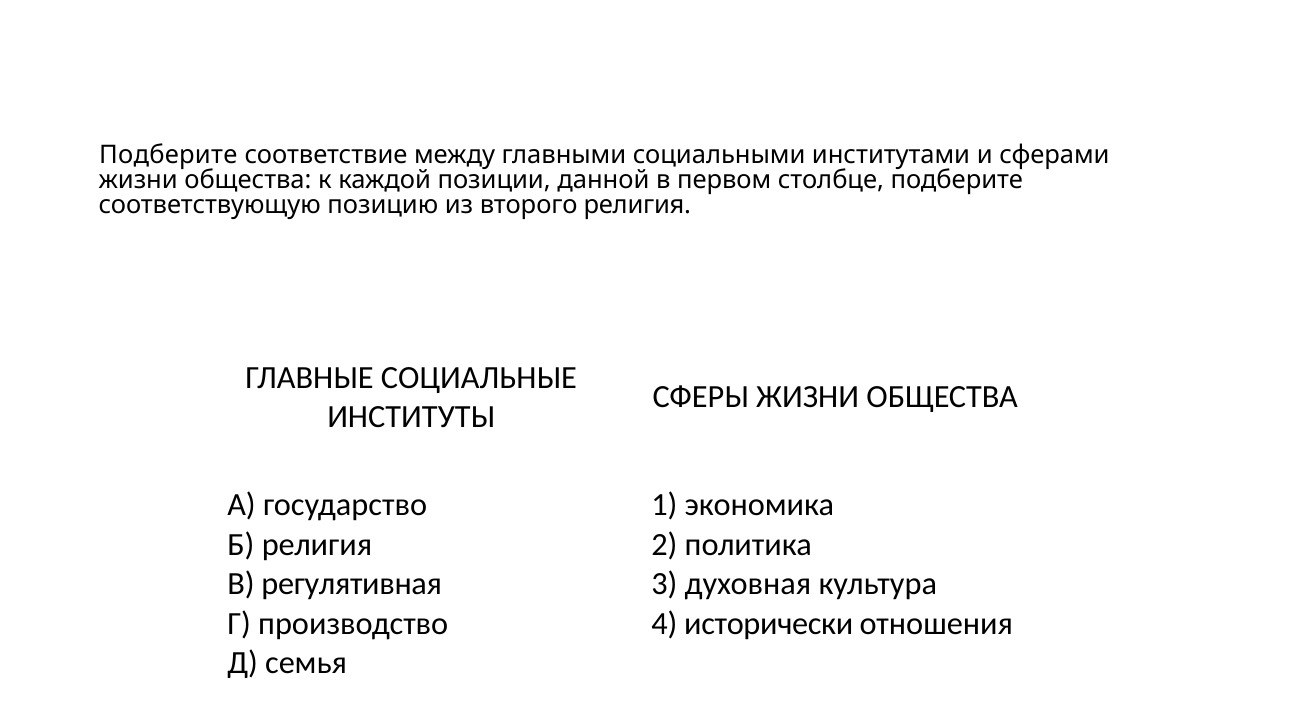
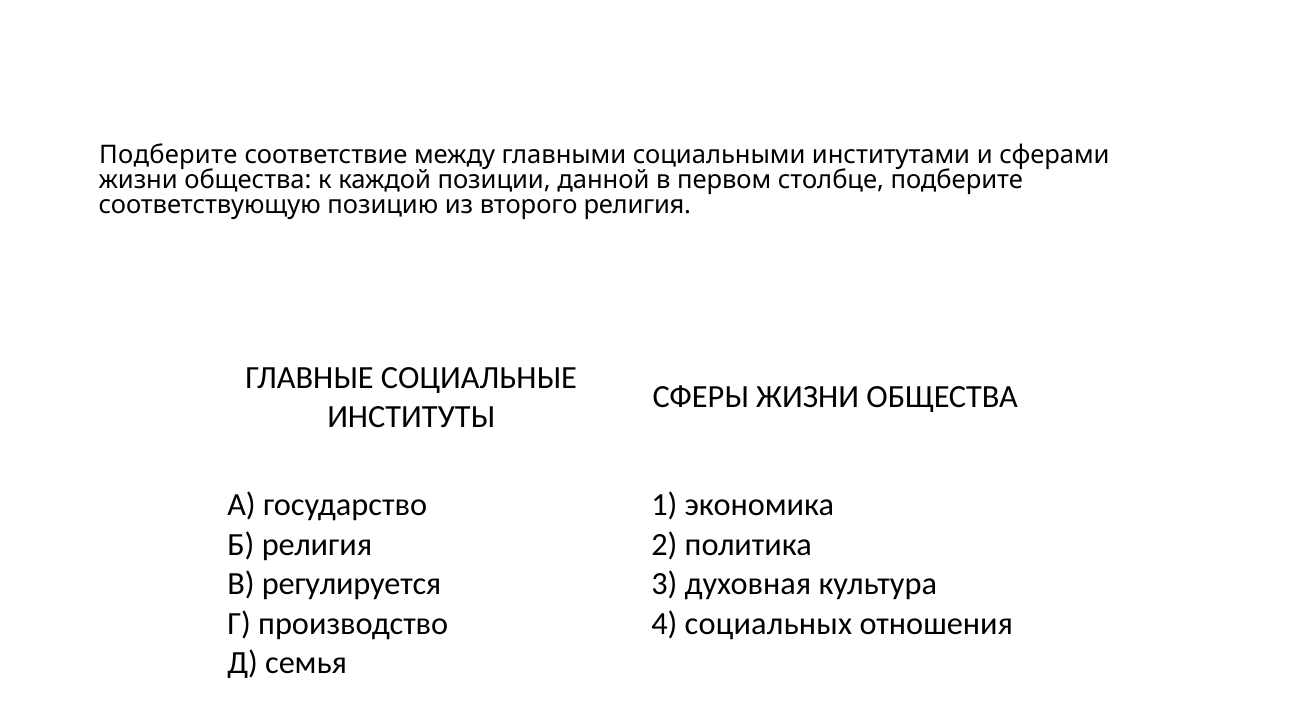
регулятивная: регулятивная -> регулируется (352, 584)
исторически: исторически -> социальных (768, 624)
